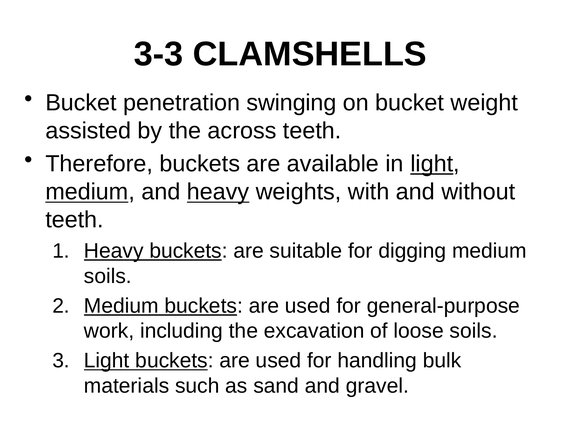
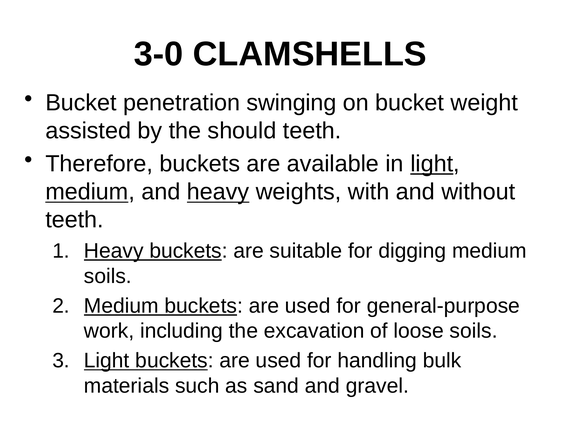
3-3: 3-3 -> 3-0 (158, 54)
across: across -> should (242, 131)
